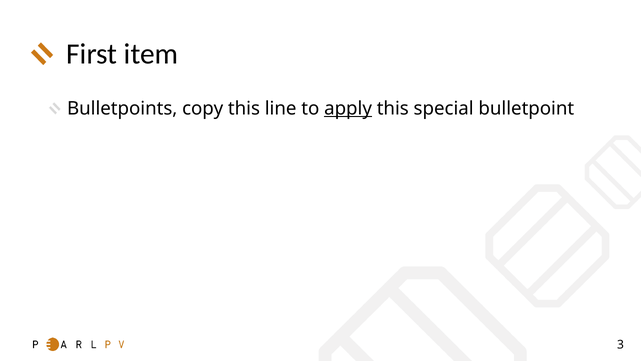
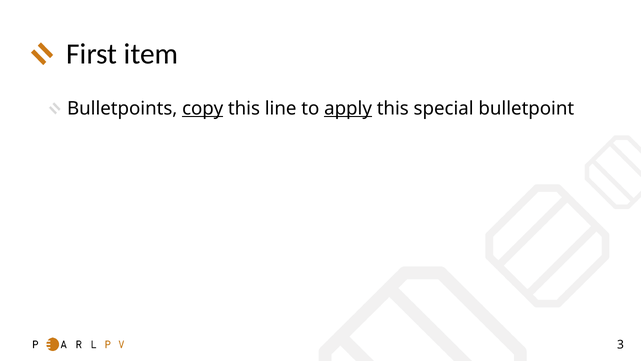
copy underline: none -> present (203, 108)
